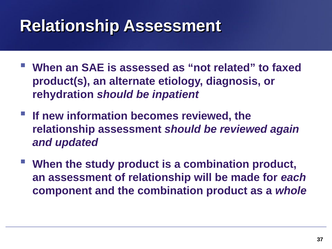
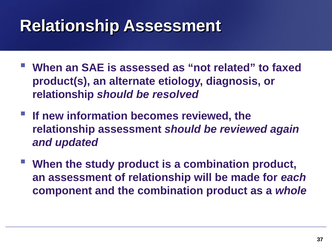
rehydration: rehydration -> relationship (63, 94)
inpatient: inpatient -> resolved (175, 94)
